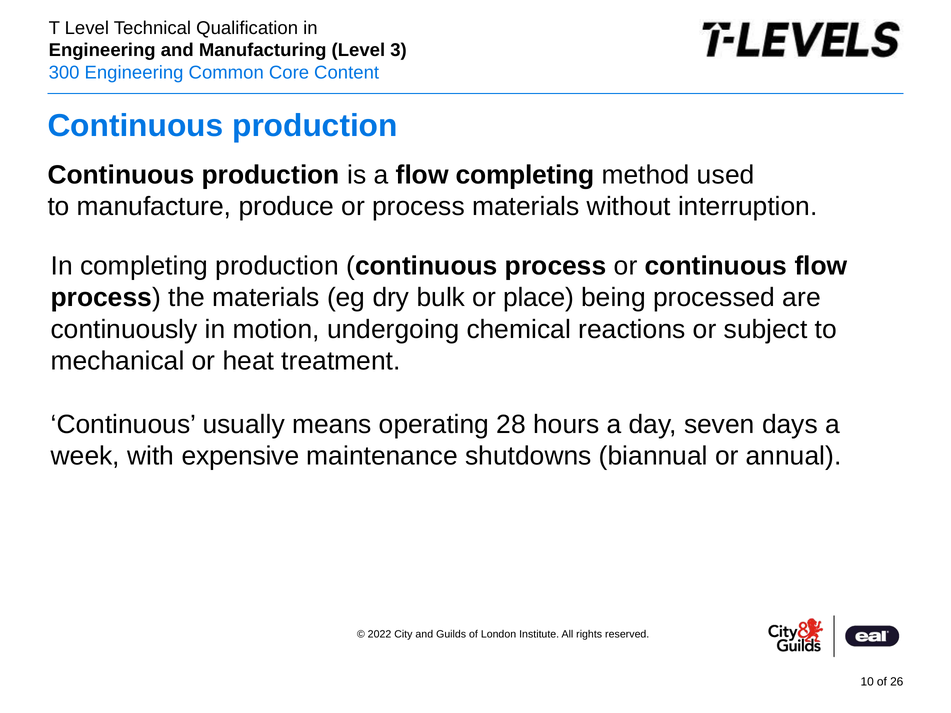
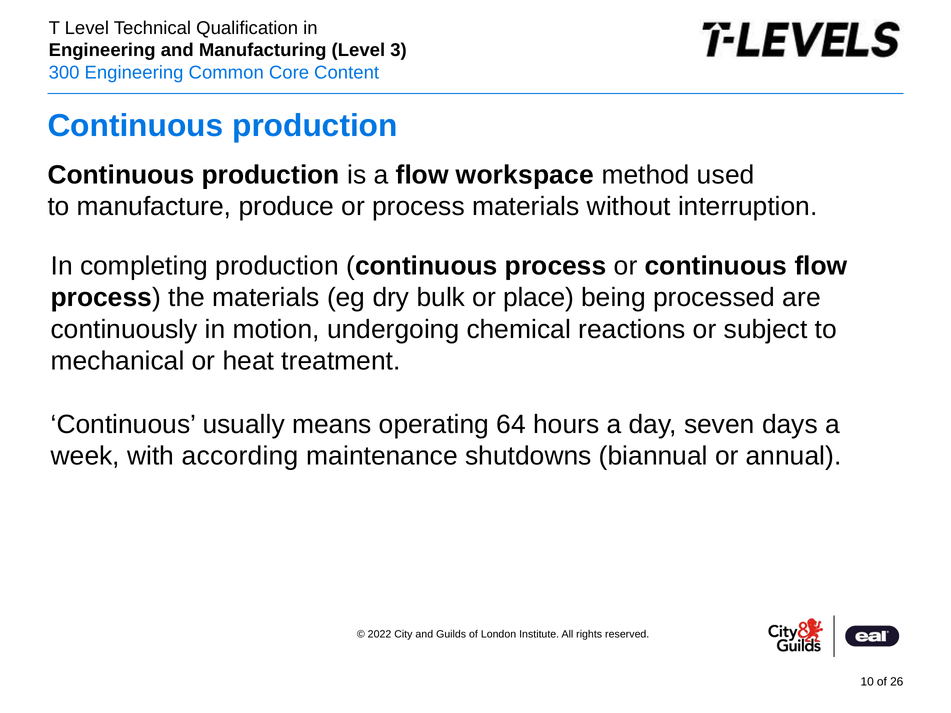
flow completing: completing -> workspace (525, 175)
28: 28 -> 64 (511, 425)
expensive: expensive -> according (240, 456)
